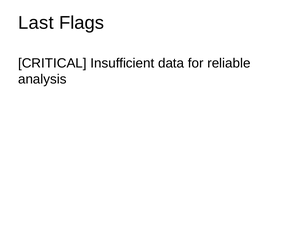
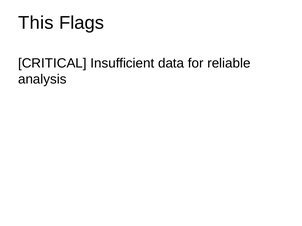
Last: Last -> This (36, 23)
